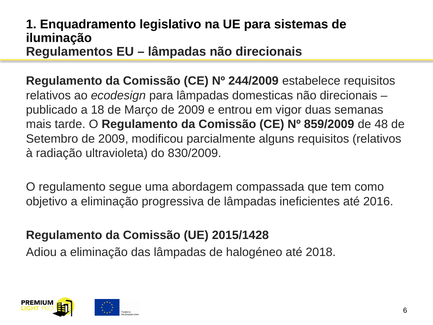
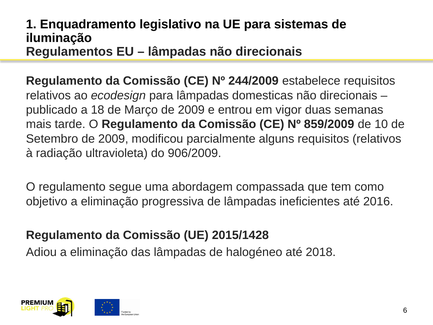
48: 48 -> 10 (381, 124)
830/2009: 830/2009 -> 906/2009 (195, 153)
